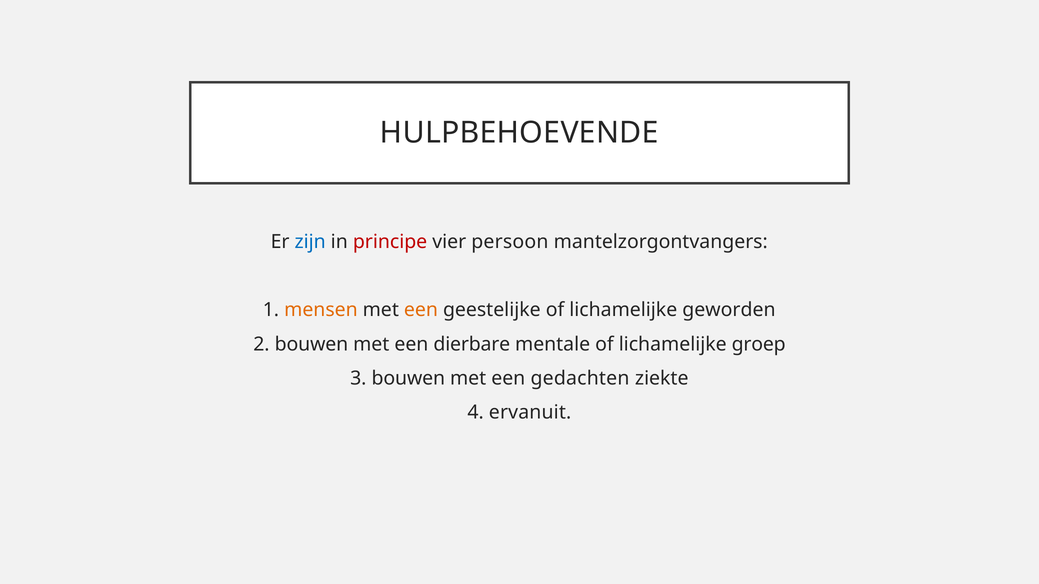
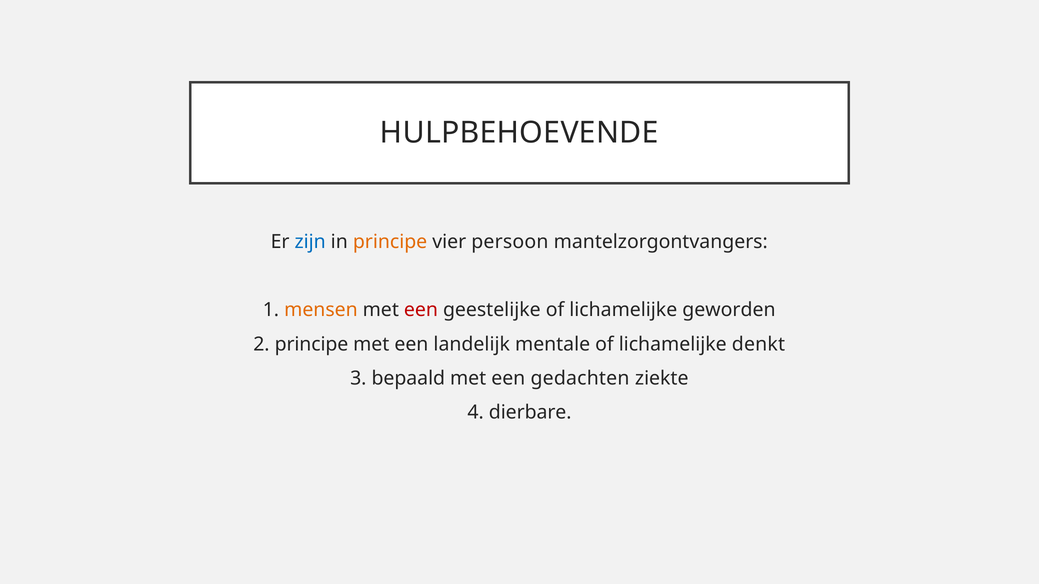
principe colour: red -> orange (390, 242)
een colour: orange -> red (421, 310)
2 bouwen: bouwen -> principe (311, 344)
dierbare: dierbare -> landelijk (472, 344)
groep: groep -> denkt (758, 344)
3 bouwen: bouwen -> bepaald (408, 379)
ervanuit: ervanuit -> dierbare (530, 413)
